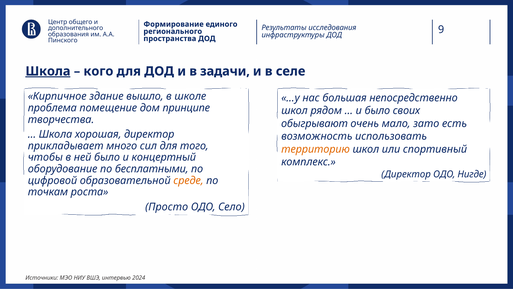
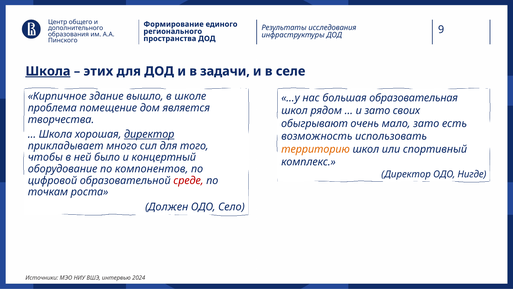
кого: кого -> этих (98, 71)
непосредственно: непосредственно -> образовательная (414, 98)
принципе: принципе -> является (186, 108)
и было: было -> зато (377, 111)
директор underline: none -> present (149, 134)
бесплатными: бесплатными -> компонентов (152, 169)
среде colour: orange -> red (188, 180)
Просто: Просто -> Должен (167, 207)
